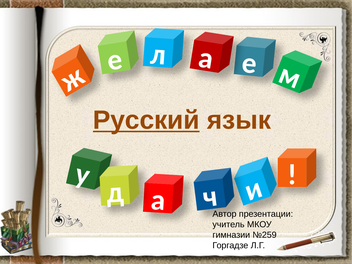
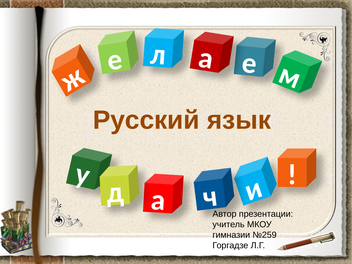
Русский underline: present -> none (146, 120)
